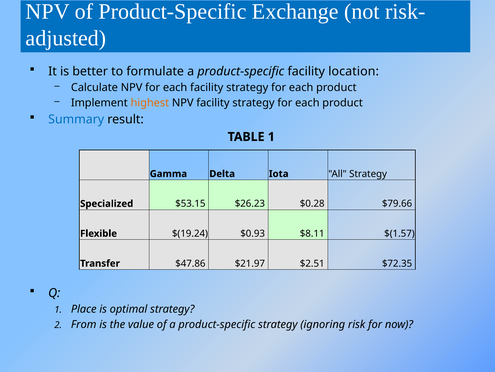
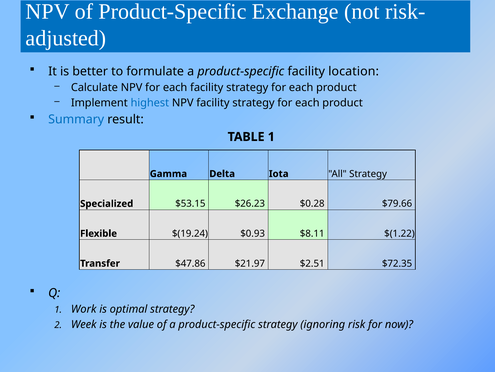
highest colour: orange -> blue (150, 103)
$(1.57: $(1.57 -> $(1.22 (399, 233)
Place: Place -> Work (84, 309)
From: From -> Week (84, 324)
